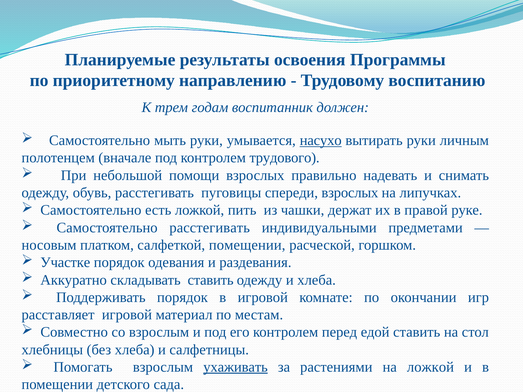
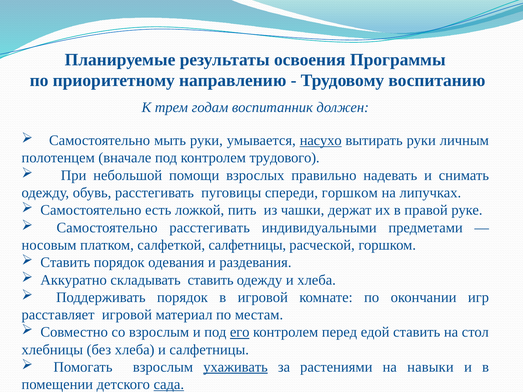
спереди взрослых: взрослых -> горшком (350, 193)
салфеткой помещении: помещении -> салфетницы (247, 245)
Участке: Участке -> Ставить (65, 263)
его underline: none -> present (240, 332)
на ложкой: ложкой -> навыки (430, 367)
сада underline: none -> present (169, 385)
